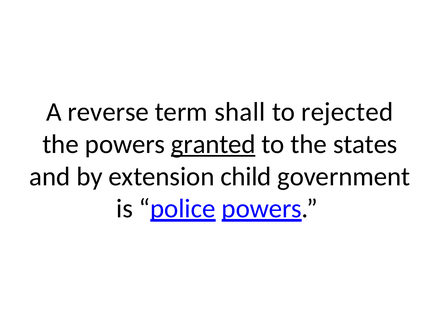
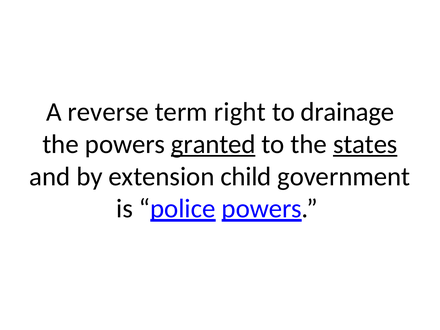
shall: shall -> right (240, 112)
rejected: rejected -> drainage (347, 112)
states underline: none -> present (365, 144)
